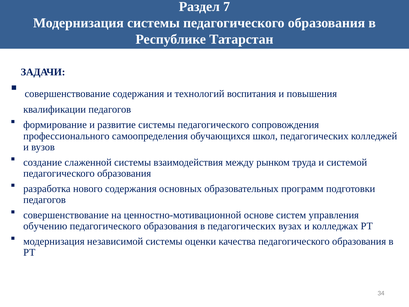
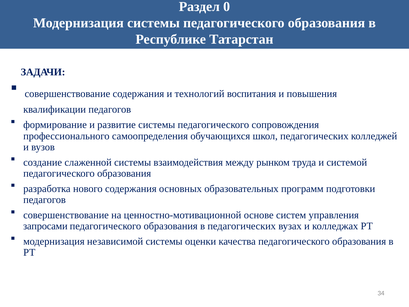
7: 7 -> 0 (227, 7)
обучению: обучению -> запросами (45, 226)
